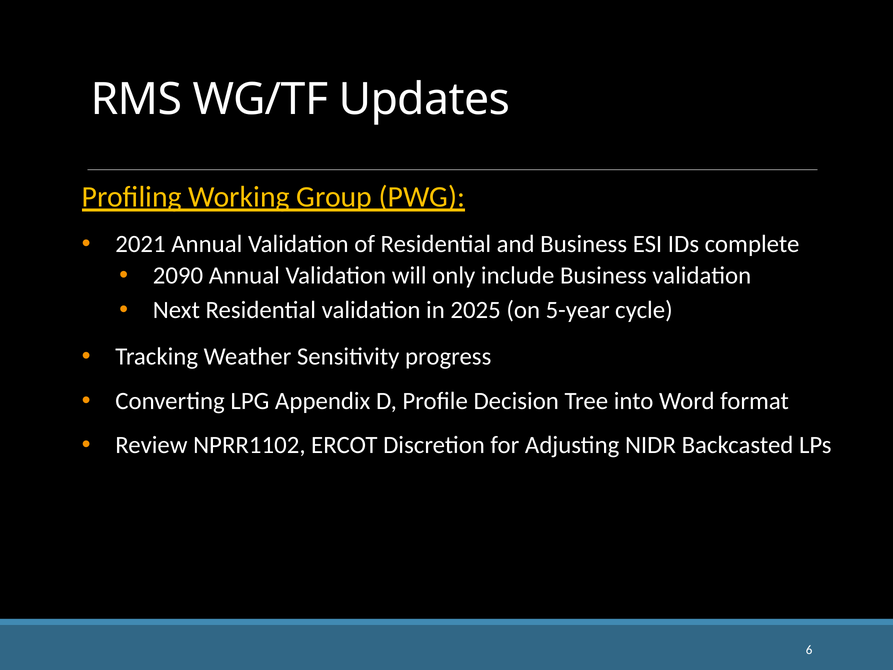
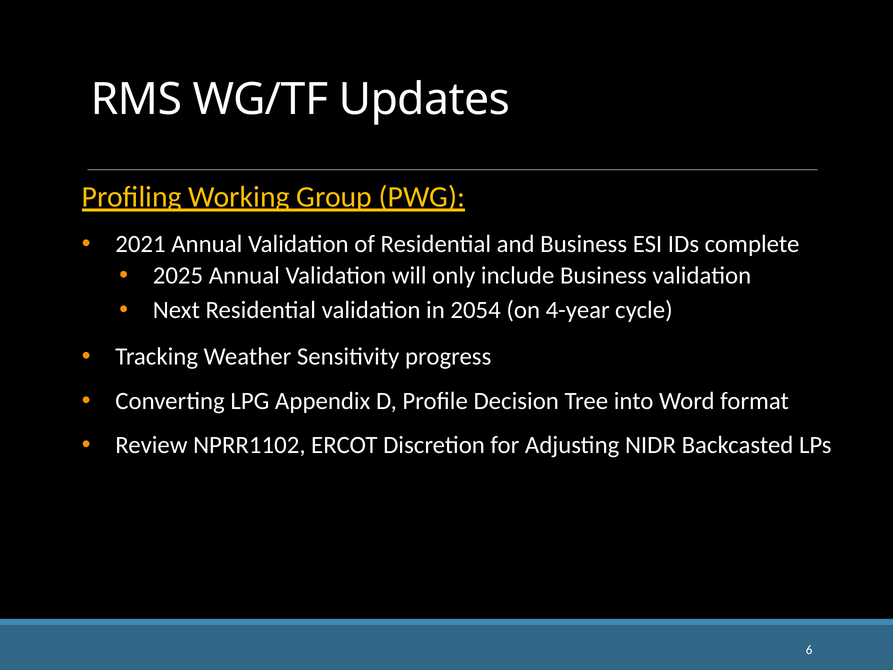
2090: 2090 -> 2025 (178, 276)
2025: 2025 -> 2054 (476, 310)
5-year: 5-year -> 4-year (578, 310)
